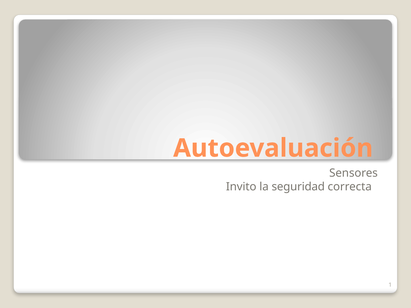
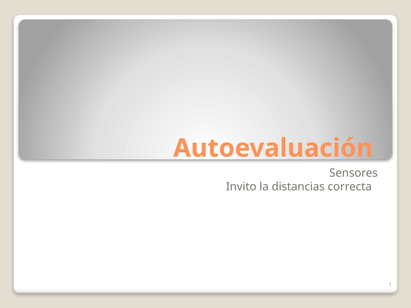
seguridad: seguridad -> distancias (298, 187)
